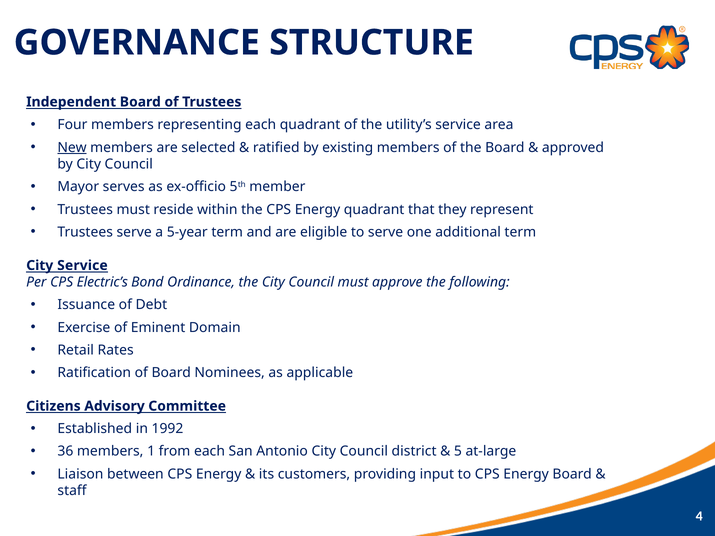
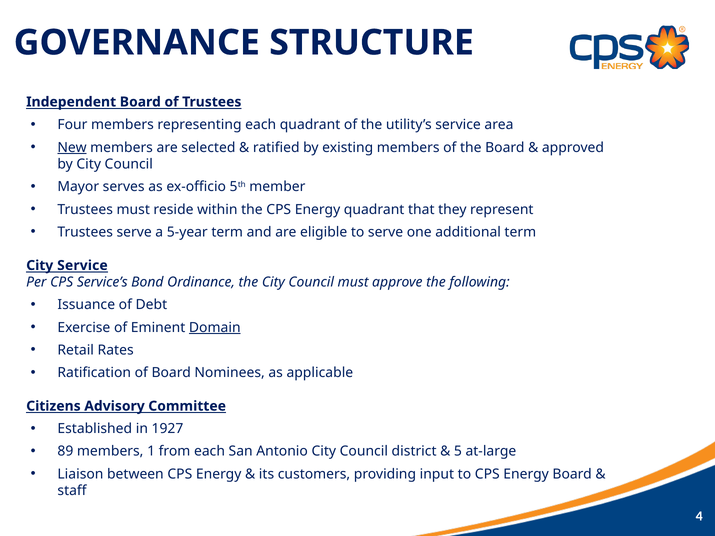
Electric’s: Electric’s -> Service’s (102, 282)
Domain underline: none -> present (215, 328)
1992: 1992 -> 1927 (167, 429)
36: 36 -> 89 (65, 452)
